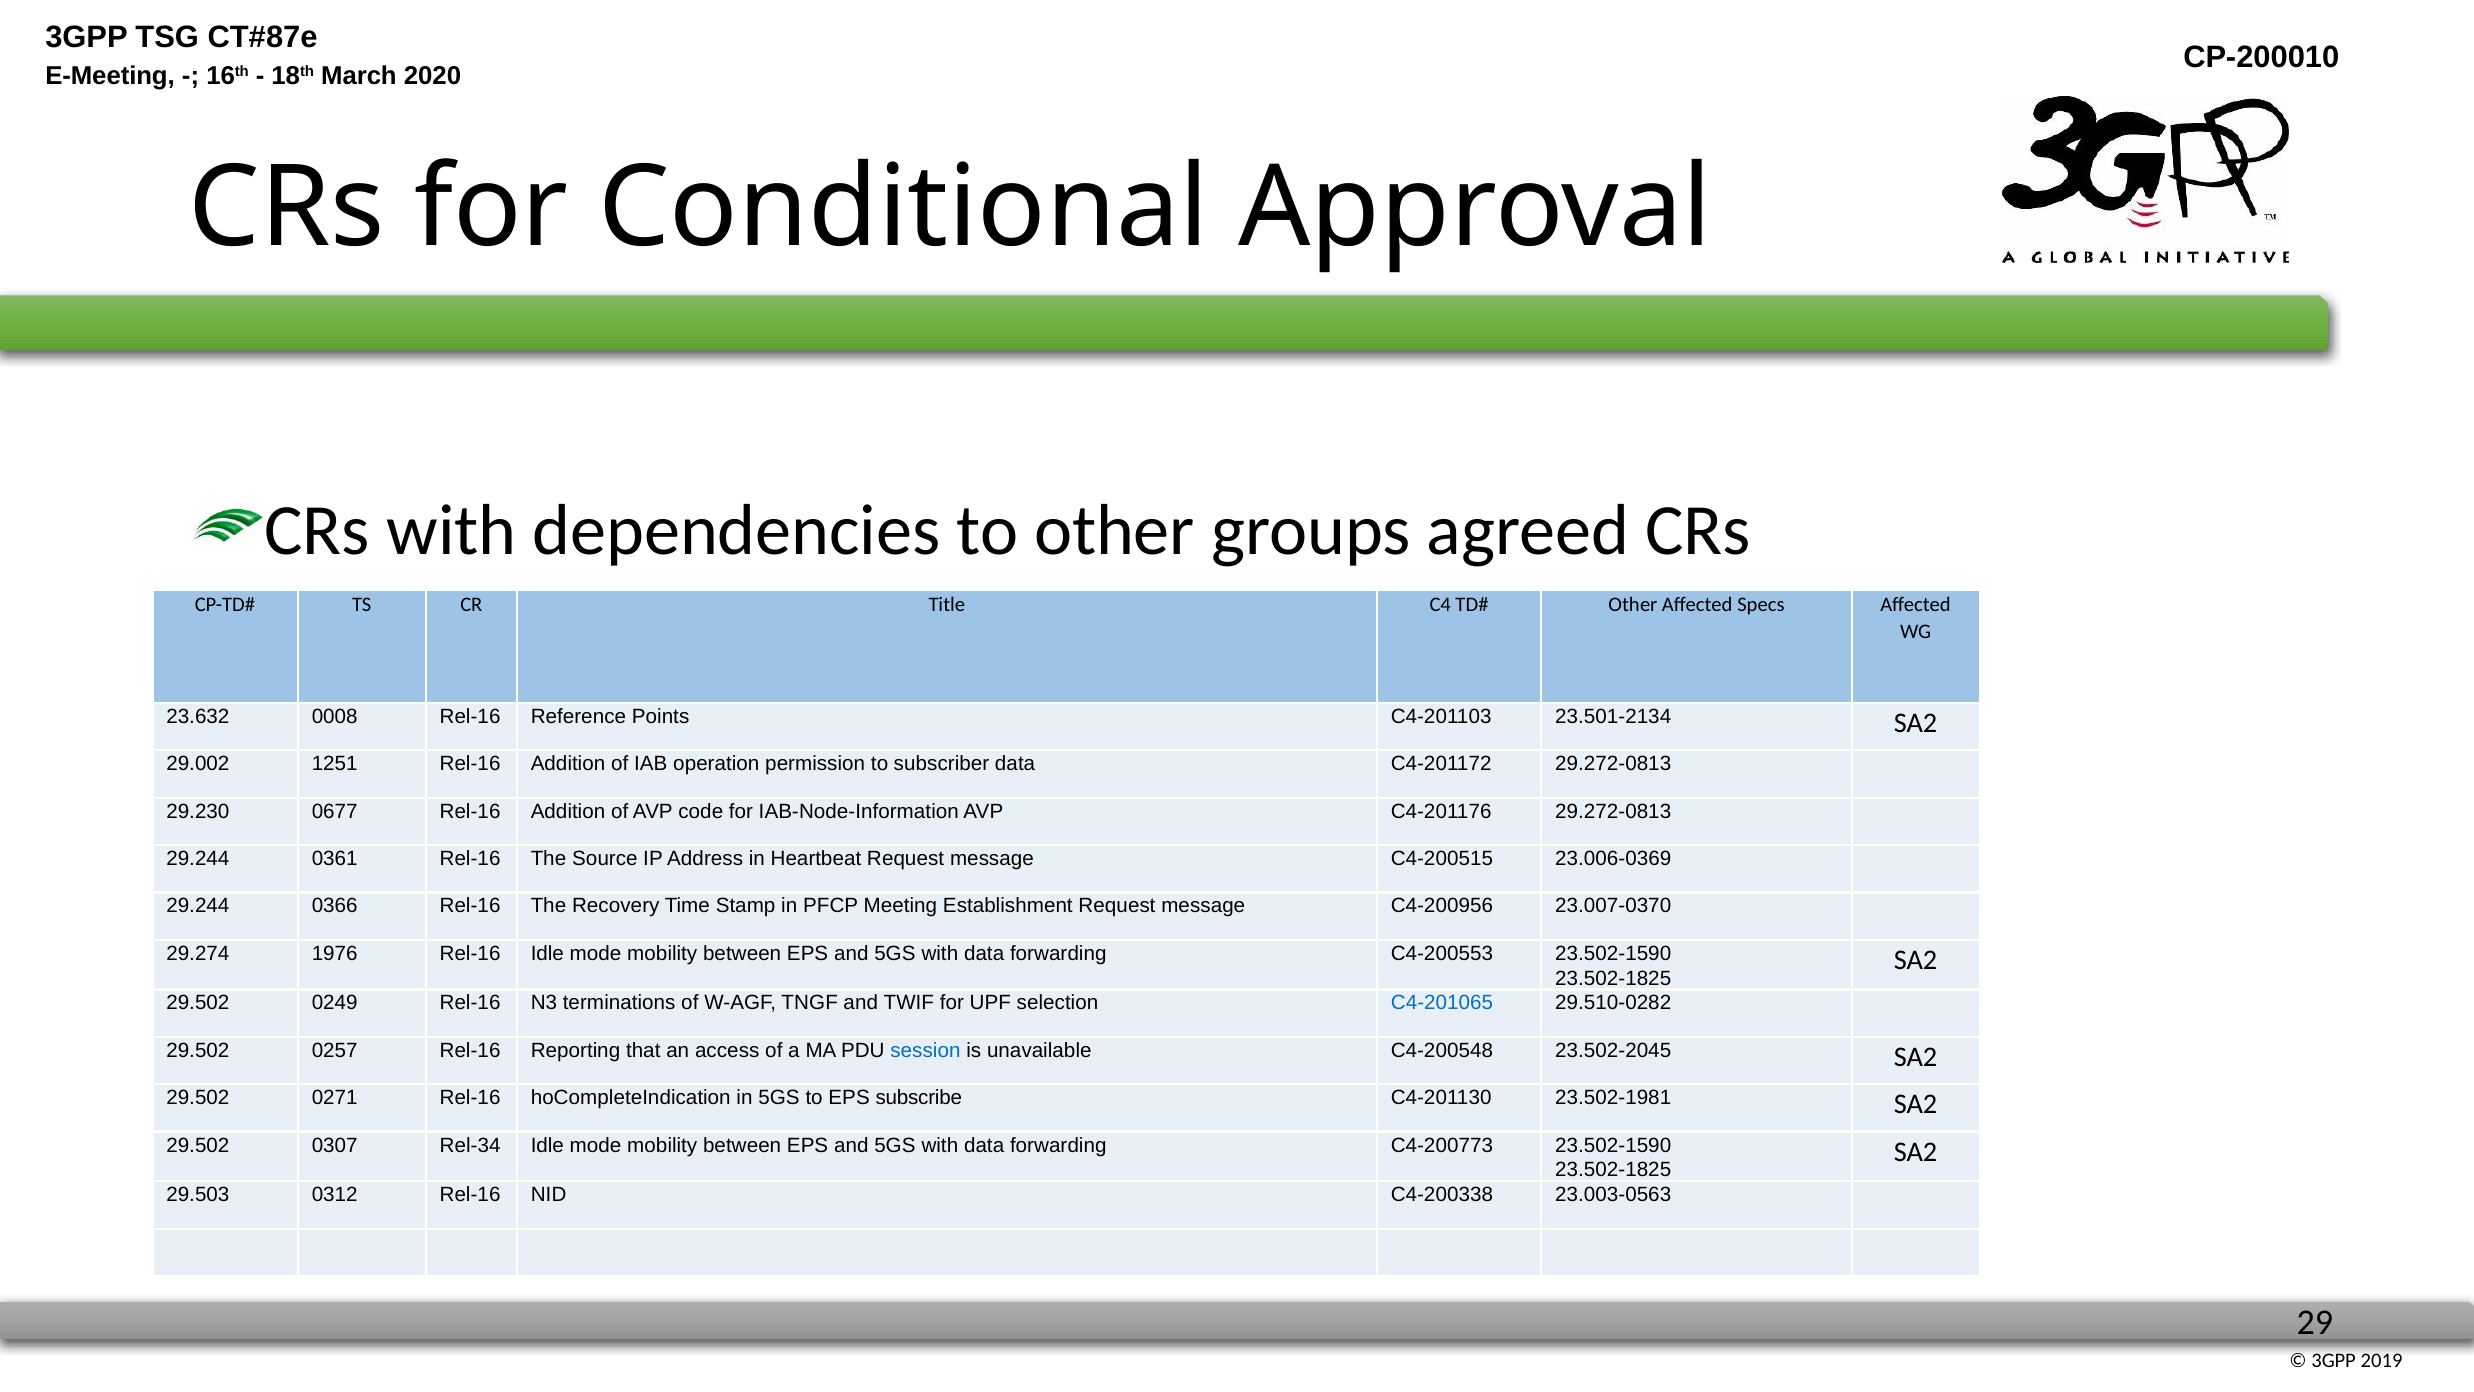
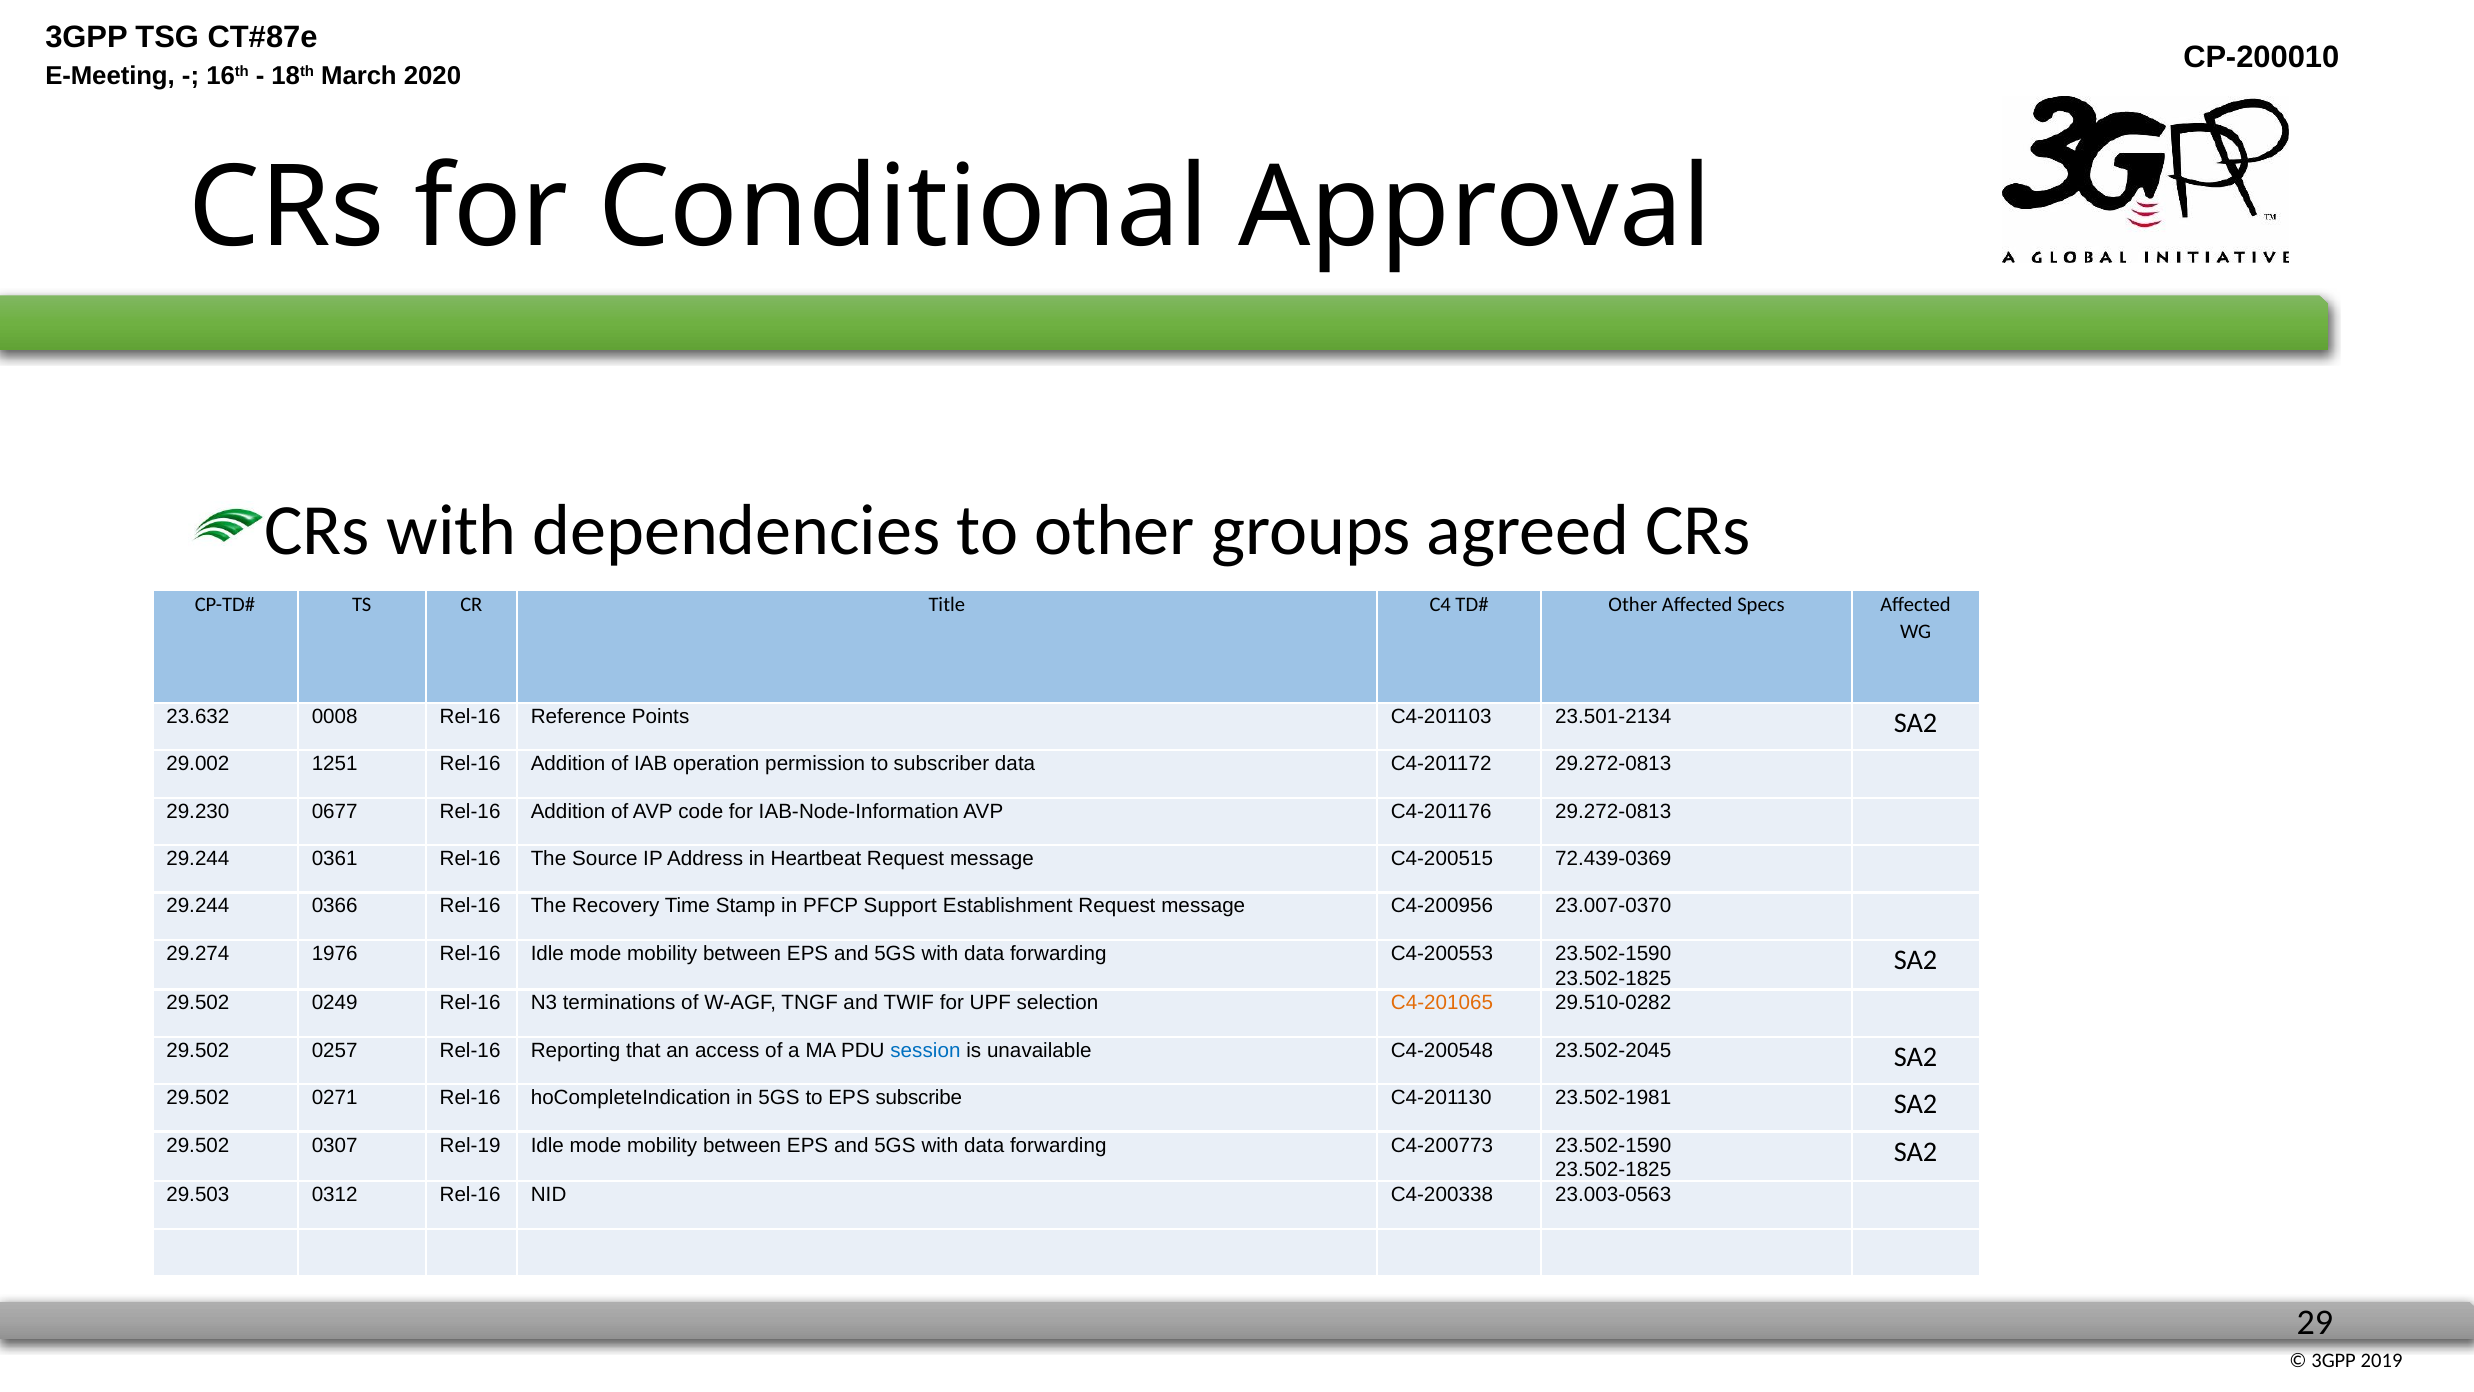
23.006-0369: 23.006-0369 -> 72.439-0369 (1613, 858)
Meeting: Meeting -> Support (900, 906)
C4-201065 colour: blue -> orange (1442, 1003)
Rel-34: Rel-34 -> Rel-19 (470, 1145)
